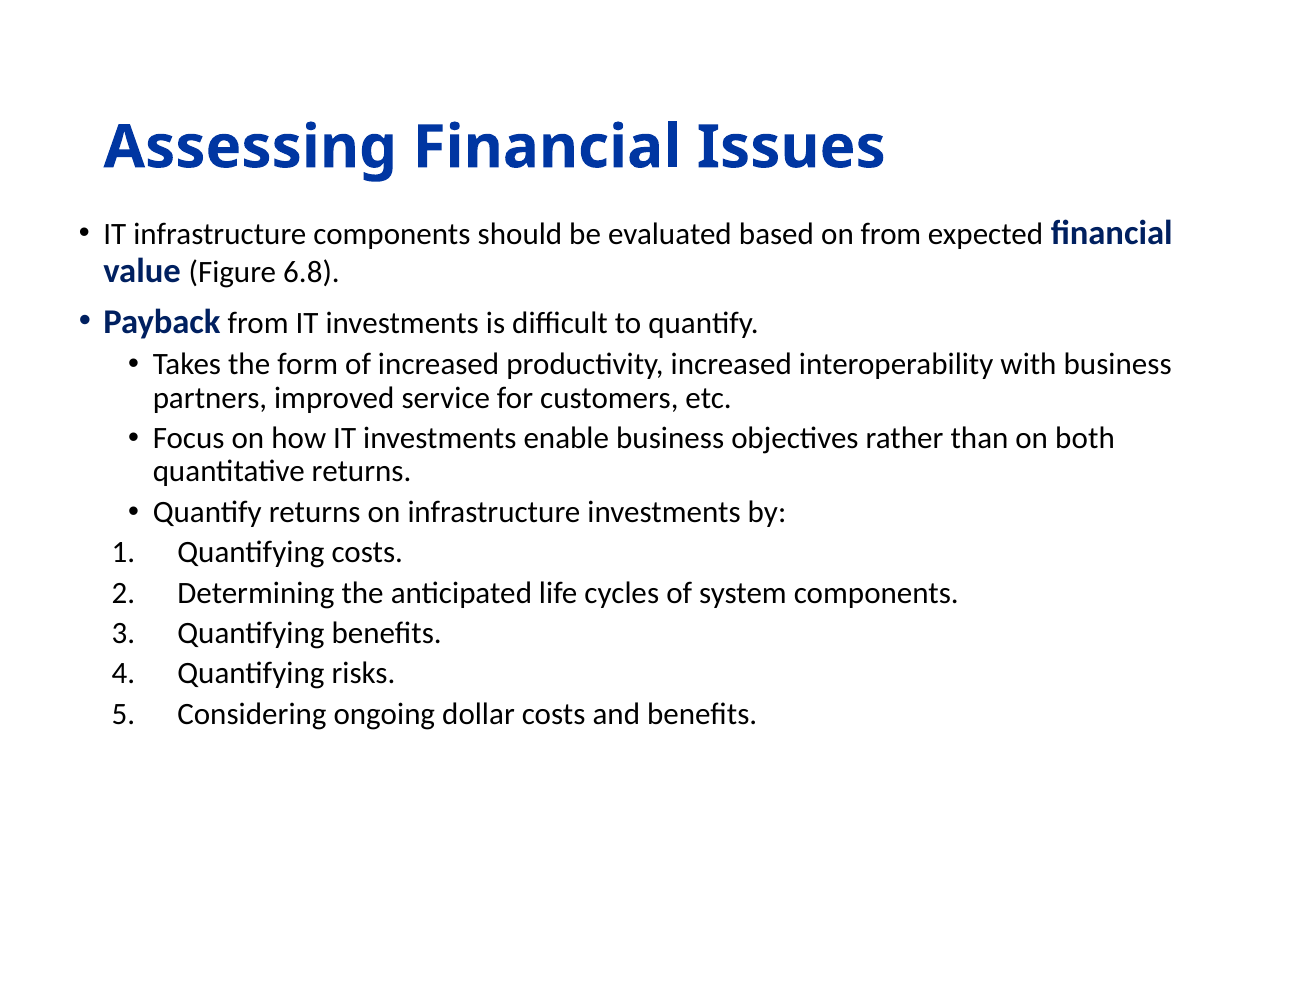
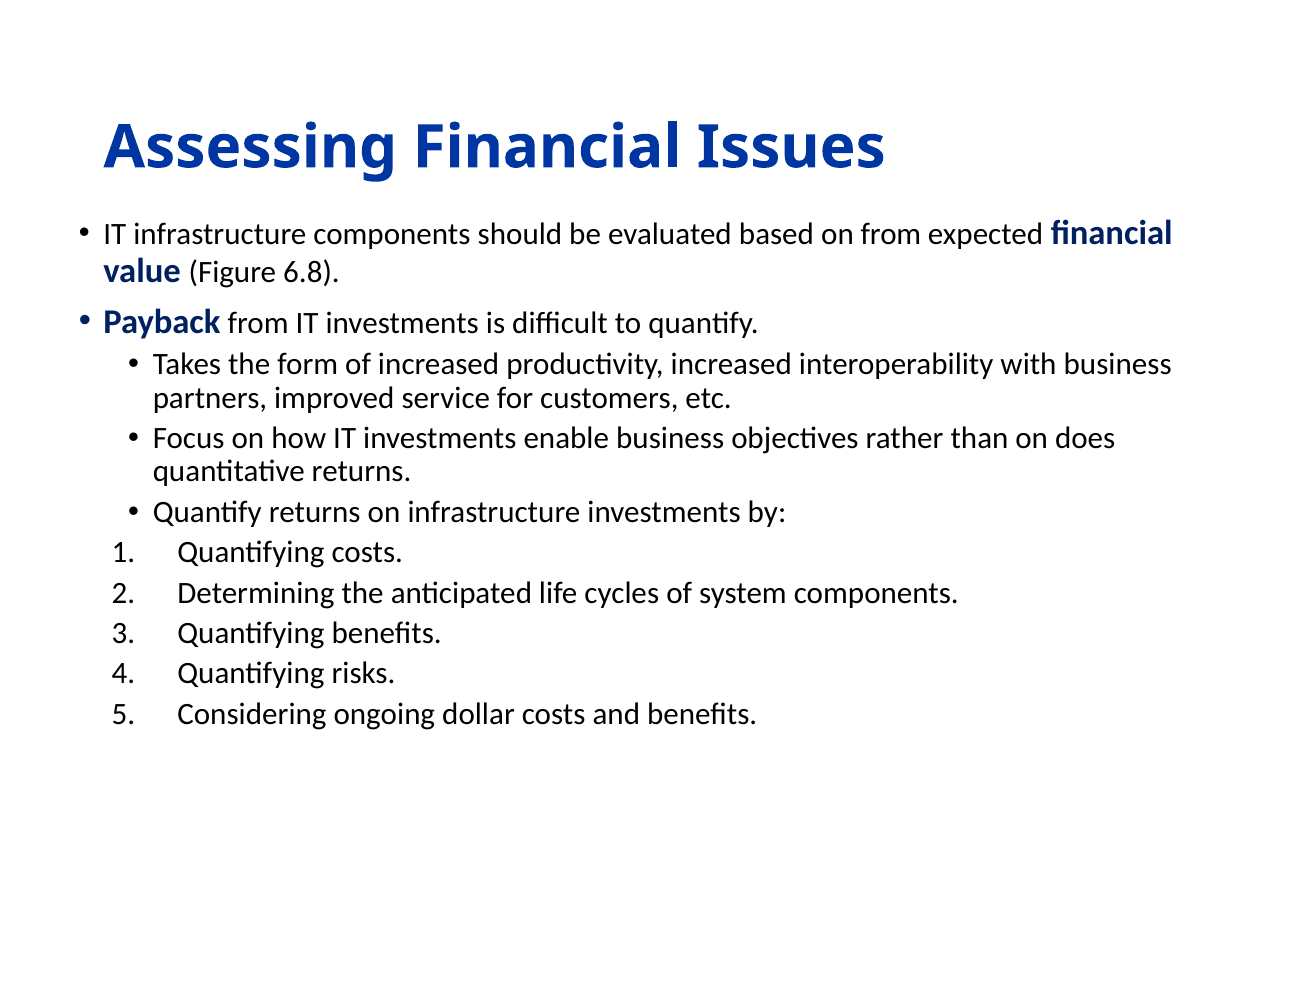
both: both -> does (1085, 438)
